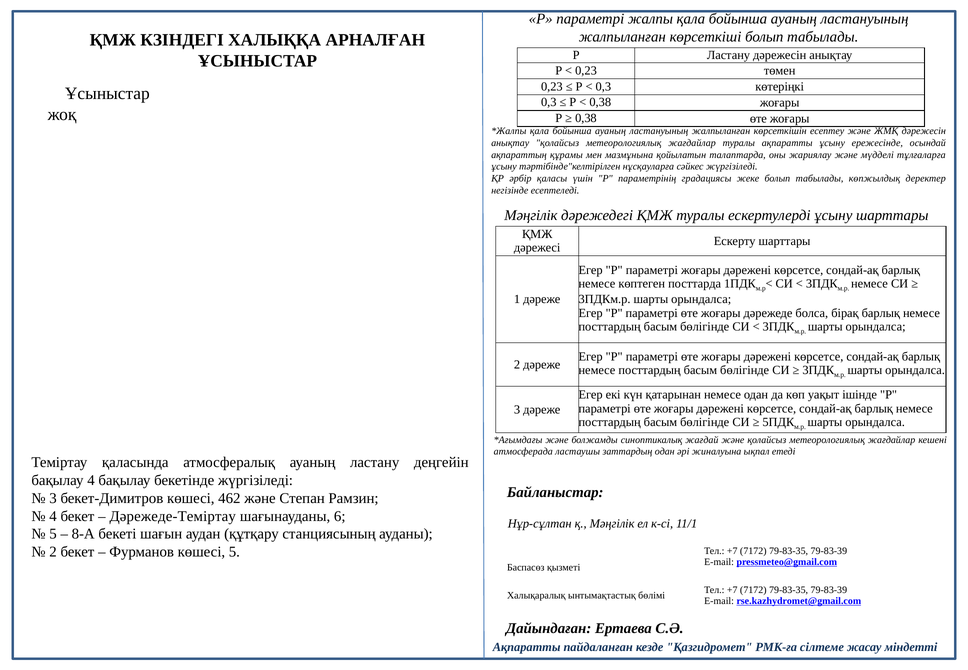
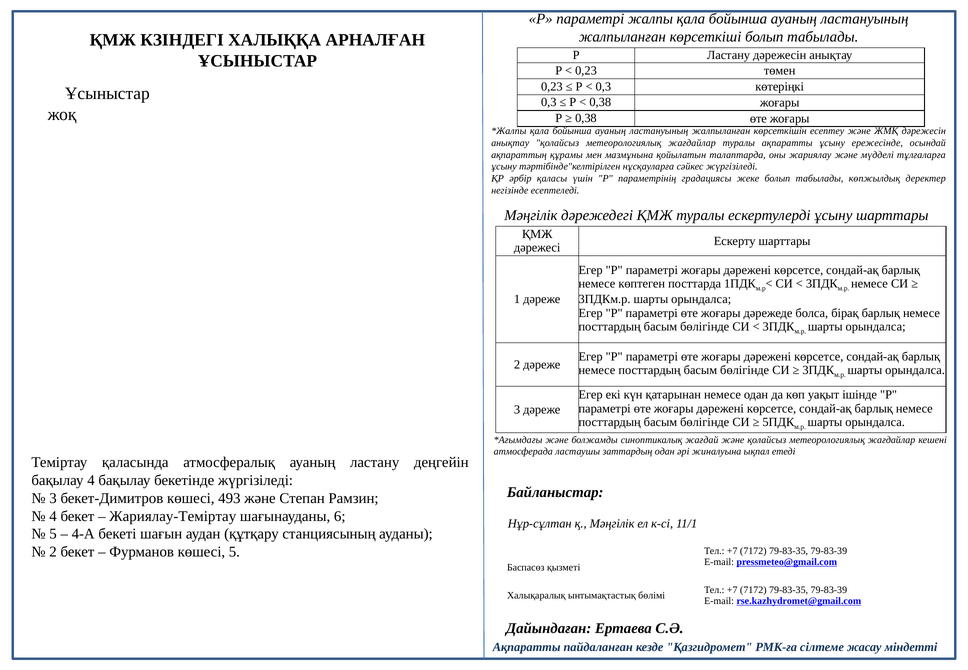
462: 462 -> 493 (229, 498)
Дәрежеде-Теміртау: Дәрежеде-Теміртау -> Жариялау-Теміртау (173, 516)
8-А: 8-А -> 4-А (83, 534)
